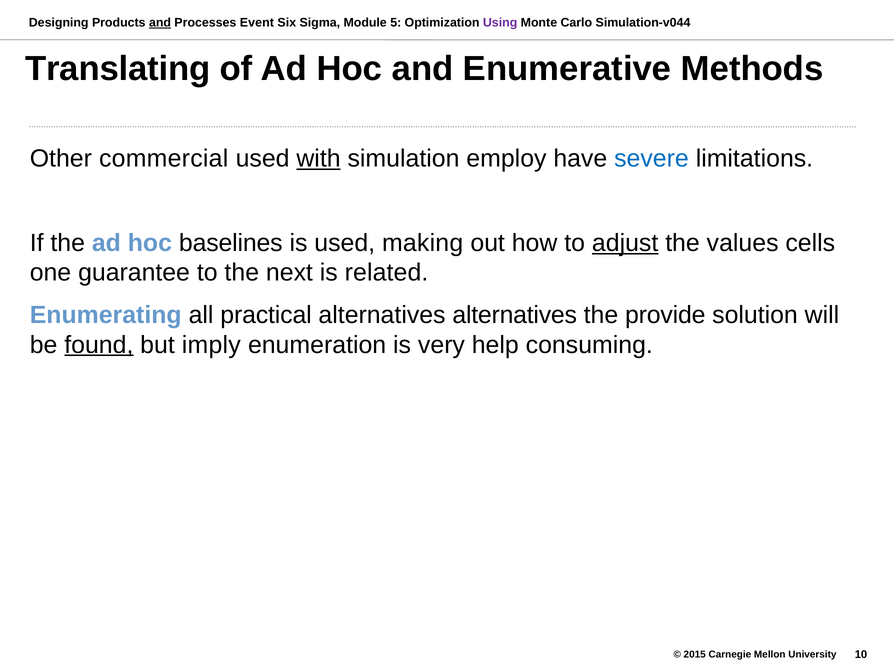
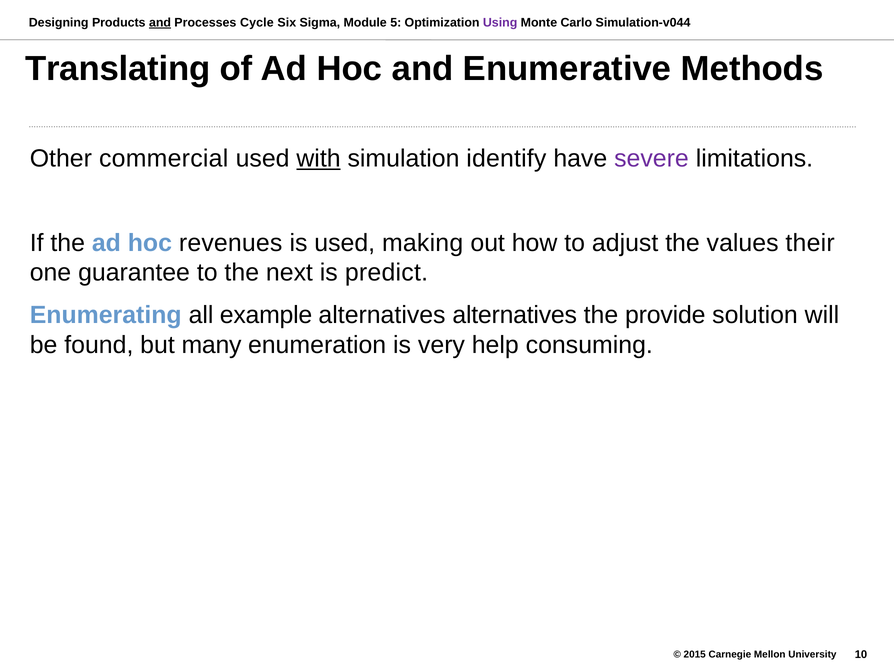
Event: Event -> Cycle (257, 23)
employ: employ -> identify (506, 158)
severe colour: blue -> purple (651, 158)
baselines: baselines -> revenues (231, 243)
adjust underline: present -> none (625, 243)
cells: cells -> their (810, 243)
related: related -> predict (386, 272)
practical: practical -> example (266, 315)
found underline: present -> none (99, 345)
imply: imply -> many (212, 345)
